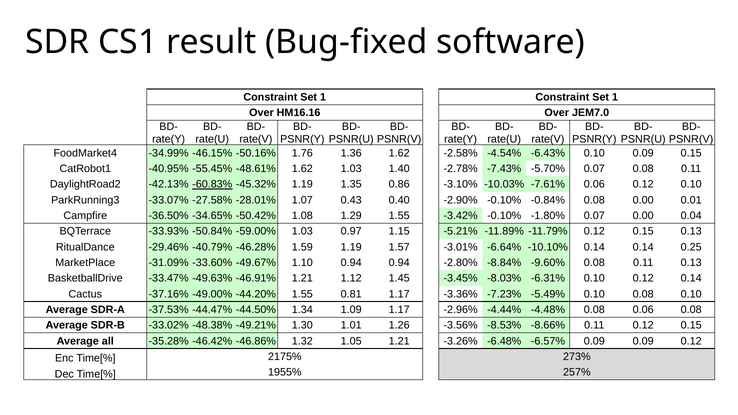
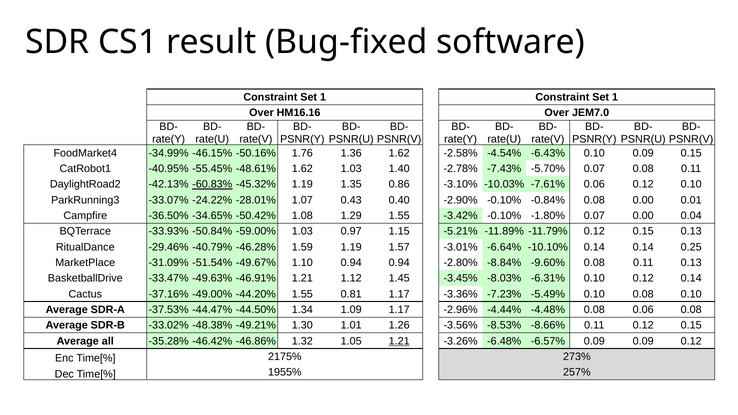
-27.58%: -27.58% -> -24.22% (212, 200)
-33.60%: -33.60% -> -51.54% (212, 263)
1.21 underline: none -> present (399, 341)
